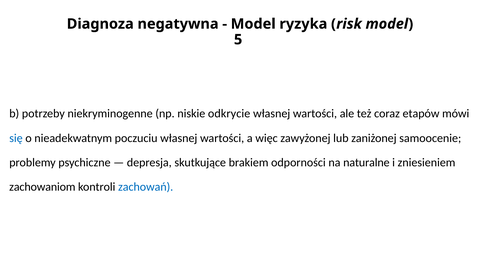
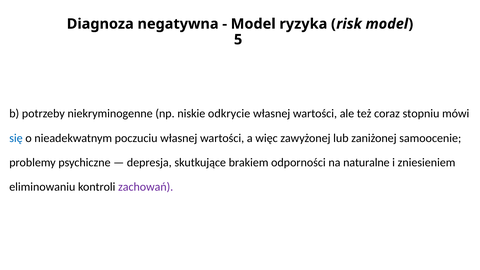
etapów: etapów -> stopniu (421, 114)
zachowaniom: zachowaniom -> eliminowaniu (42, 187)
zachowań colour: blue -> purple (146, 187)
